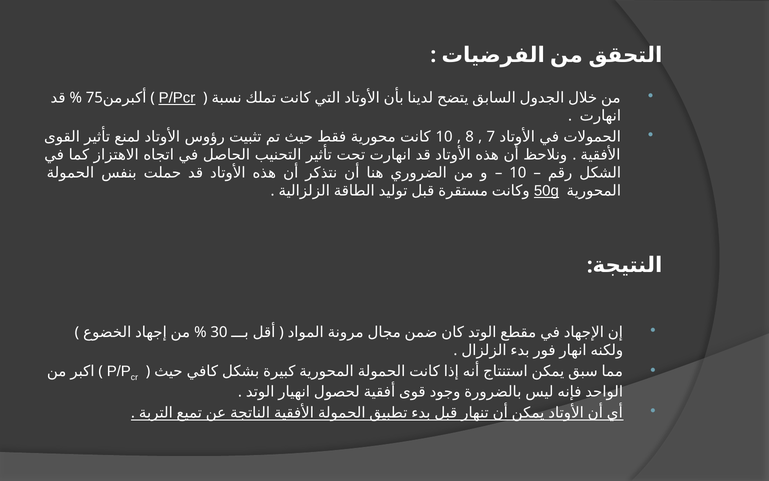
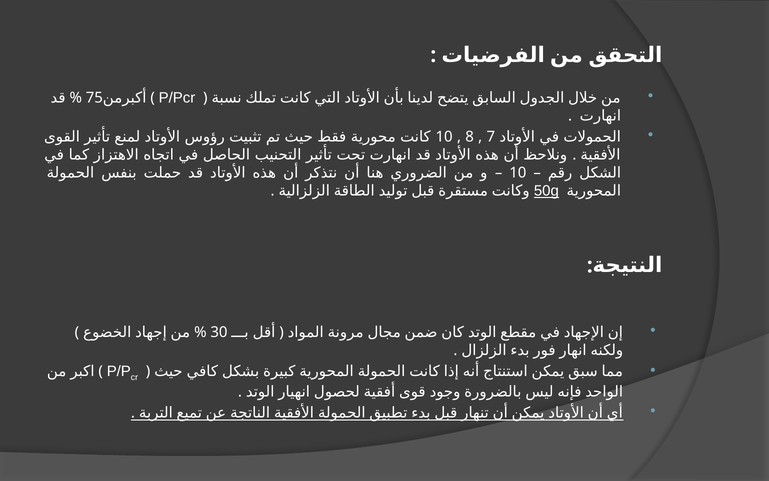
P/Pcr underline: present -> none (177, 98)
